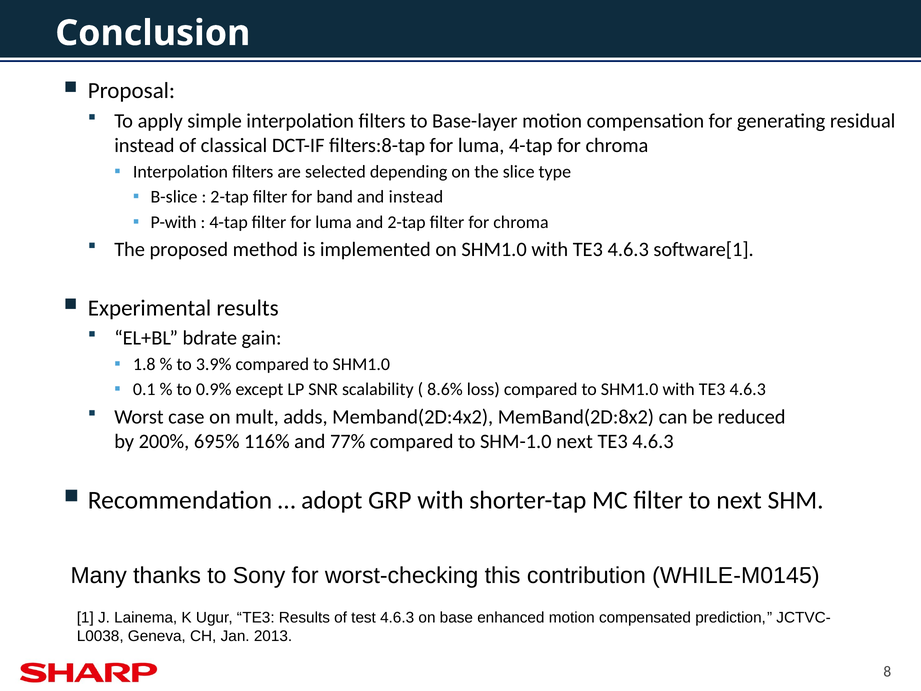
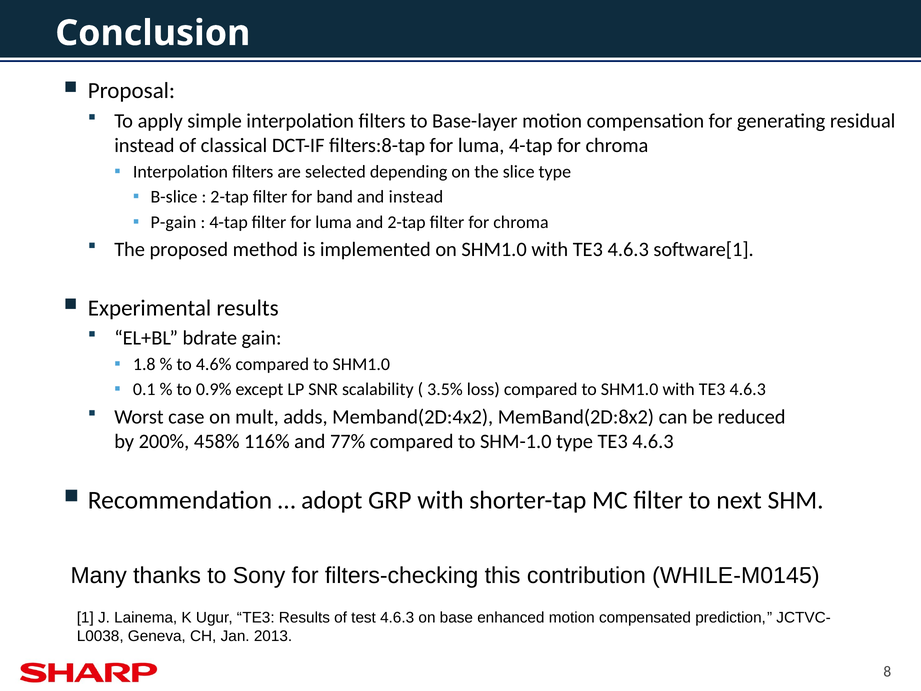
P-with: P-with -> P-gain (173, 222)
3.9%: 3.9% -> 4.6% (214, 364)
8.6%: 8.6% -> 3.5% (445, 389)
695%: 695% -> 458% (217, 441)
SHM-1.0 next: next -> type (575, 441)
worst-checking: worst-checking -> filters-checking (402, 576)
